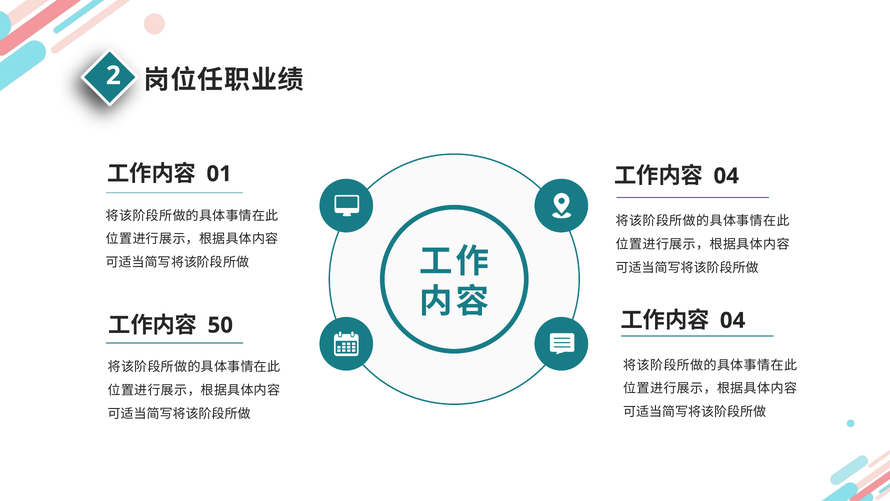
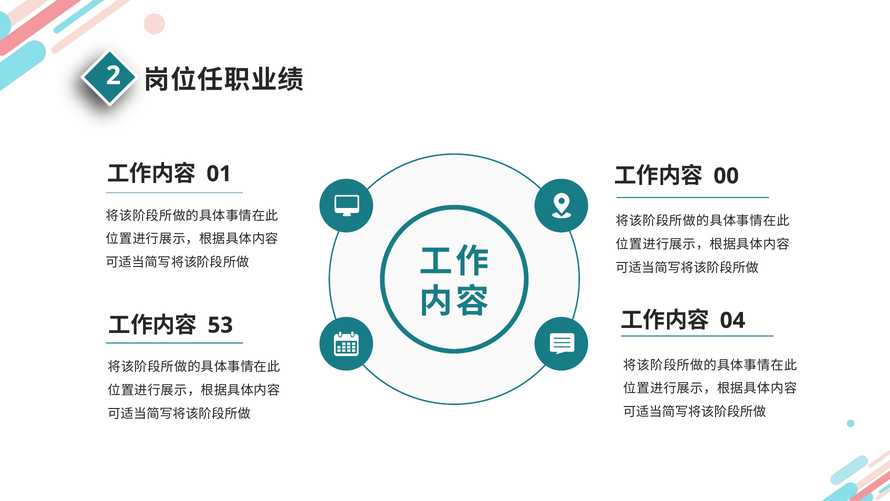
04: 04 -> 00 (726, 176)
50: 50 -> 53 (220, 325)
